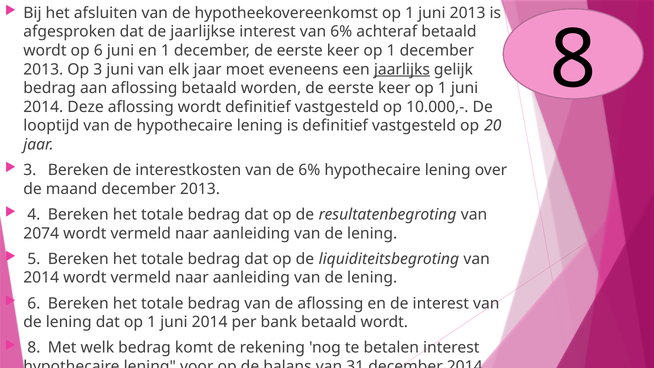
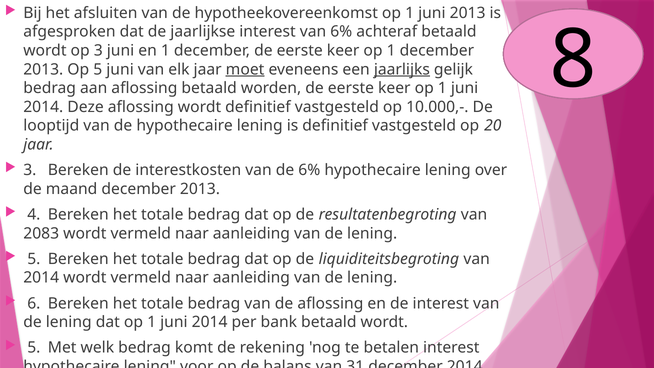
op 6: 6 -> 3 (98, 51)
Op 3: 3 -> 5 (98, 69)
moet underline: none -> present (245, 69)
2074: 2074 -> 2083 (41, 233)
8: 8 -> 5 (34, 348)
